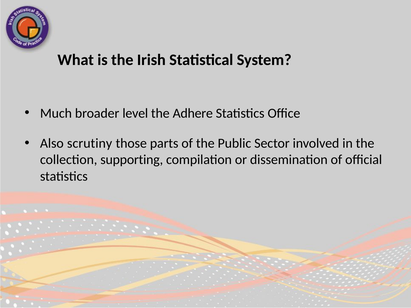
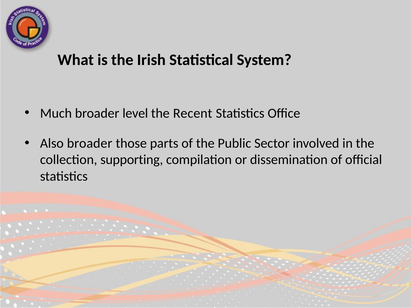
Adhere: Adhere -> Recent (193, 113)
Also scrutiny: scrutiny -> broader (90, 143)
